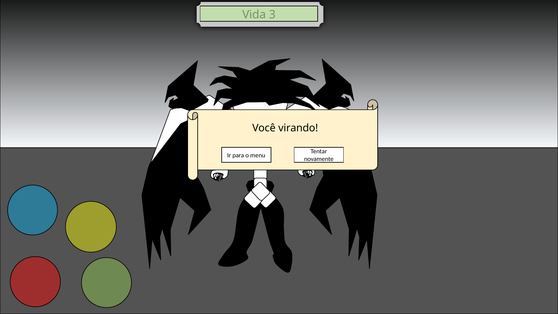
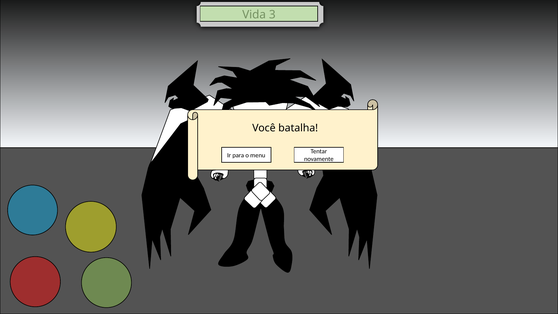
virando: virando -> batalha (298, 128)
